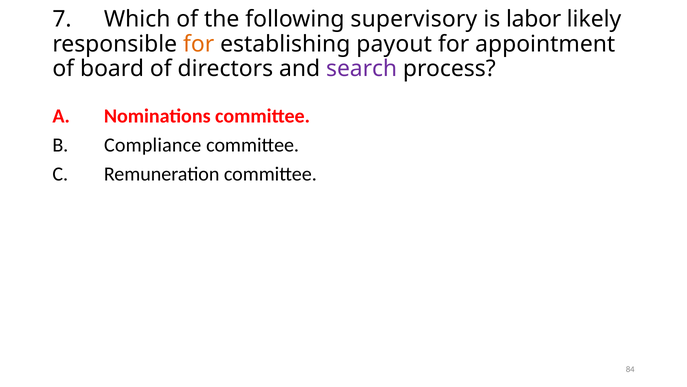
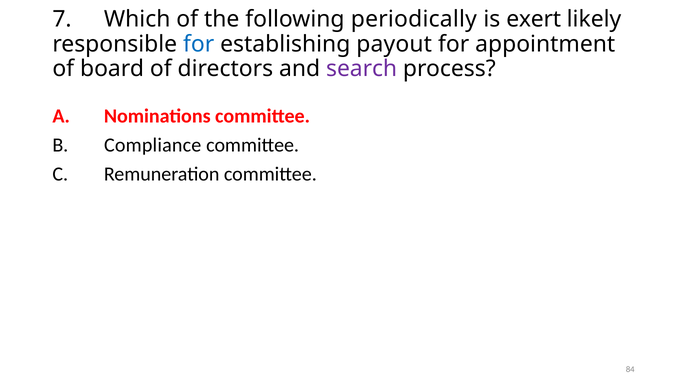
supervisory: supervisory -> periodically (414, 19)
labor: labor -> exert (534, 19)
for colour: orange -> blue (199, 44)
